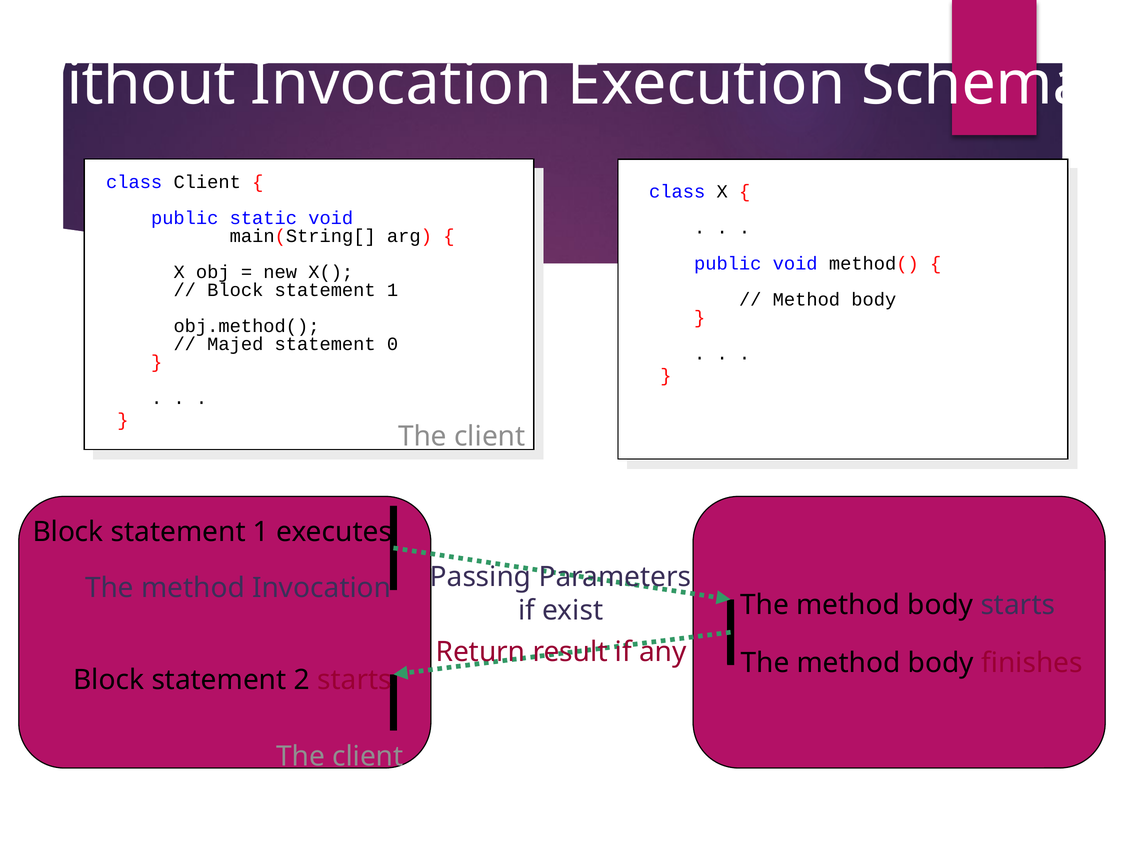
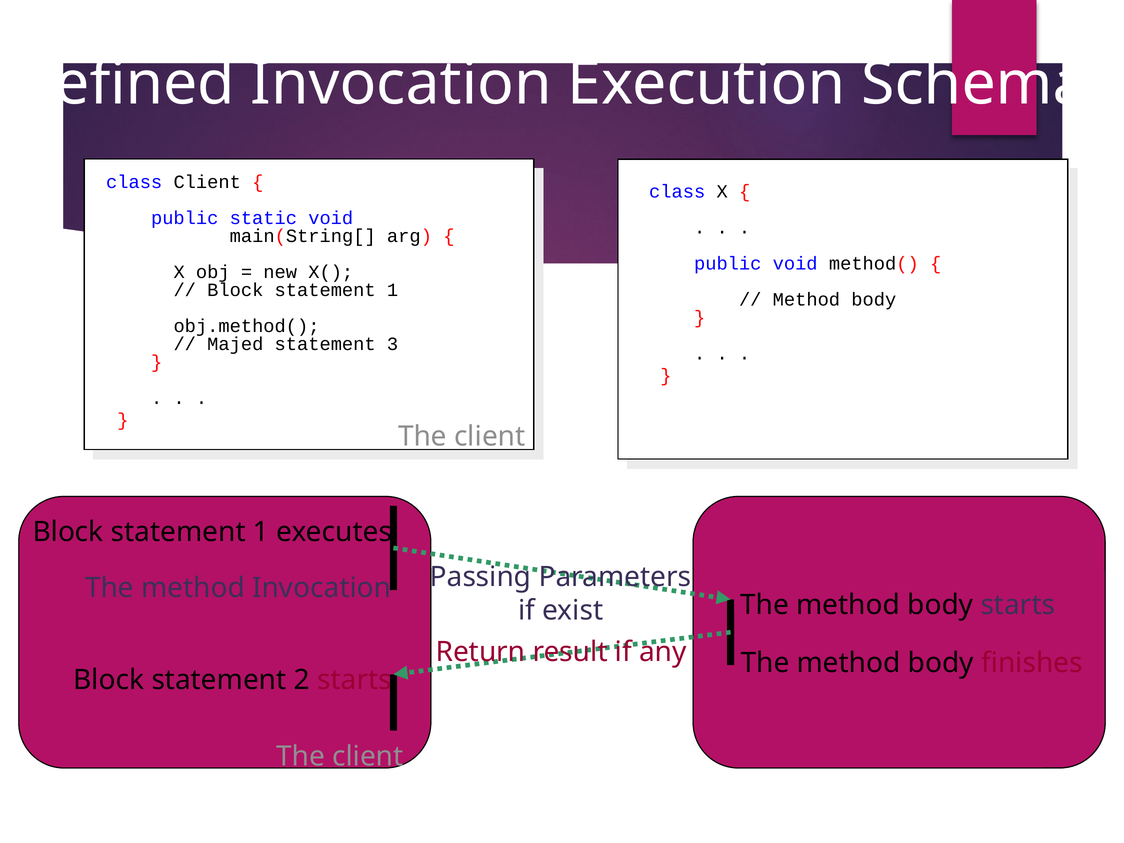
Without: Without -> Defined (123, 84)
0: 0 -> 3 (393, 344)
